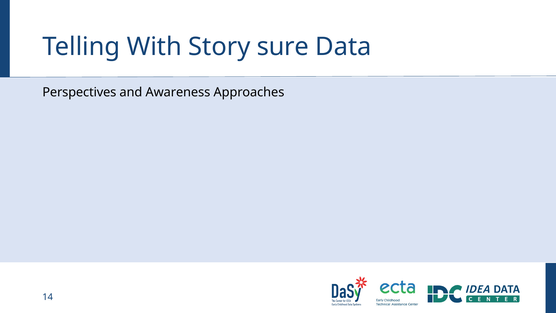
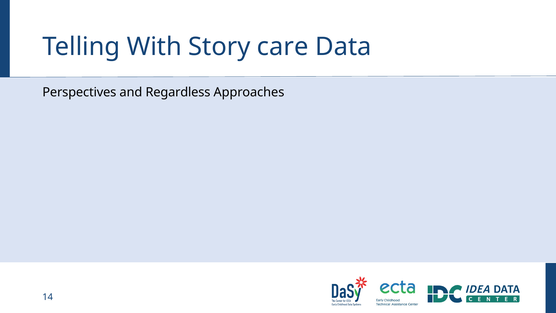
sure: sure -> care (283, 47)
Awareness: Awareness -> Regardless (178, 92)
